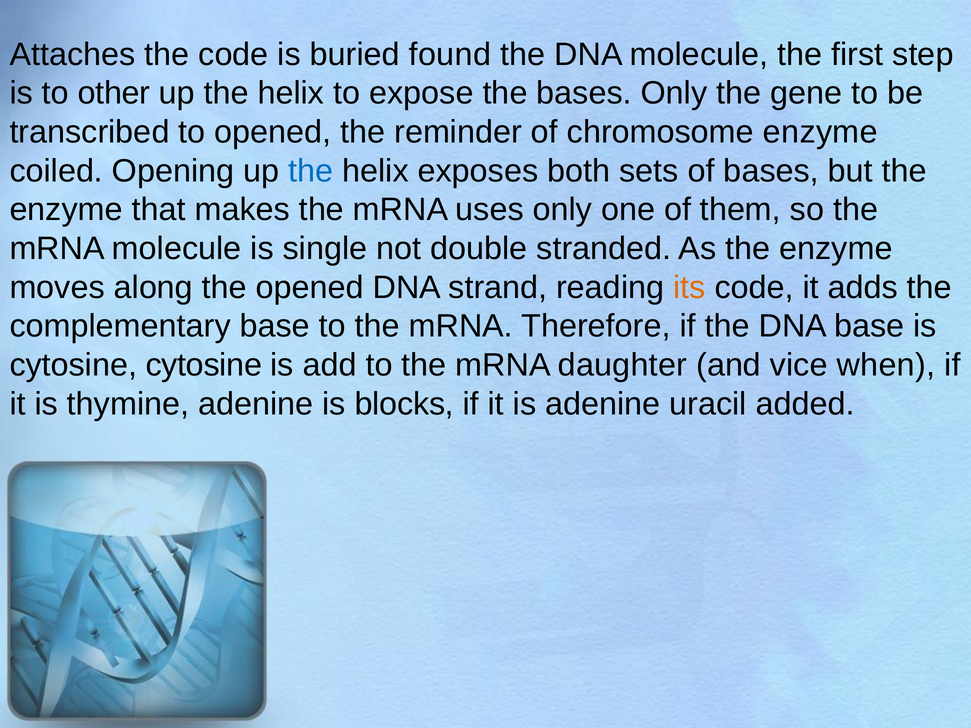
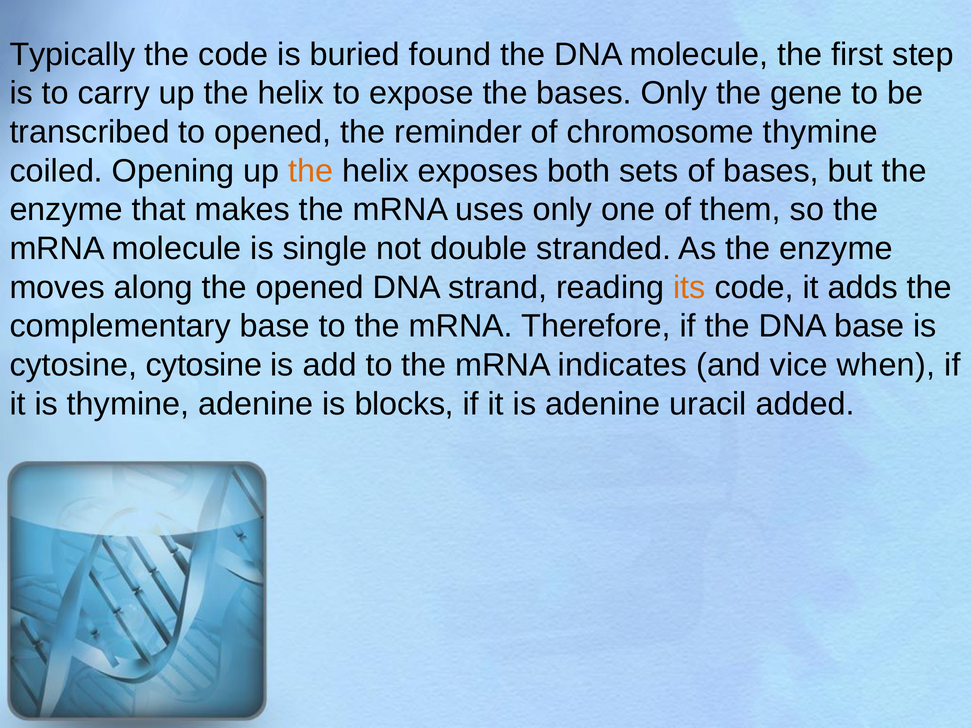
Attaches: Attaches -> Typically (72, 54)
other: other -> carry (114, 93)
chromosome enzyme: enzyme -> thymine (820, 132)
the colour: blue -> orange (311, 171)
daughter: daughter -> indicates (622, 365)
